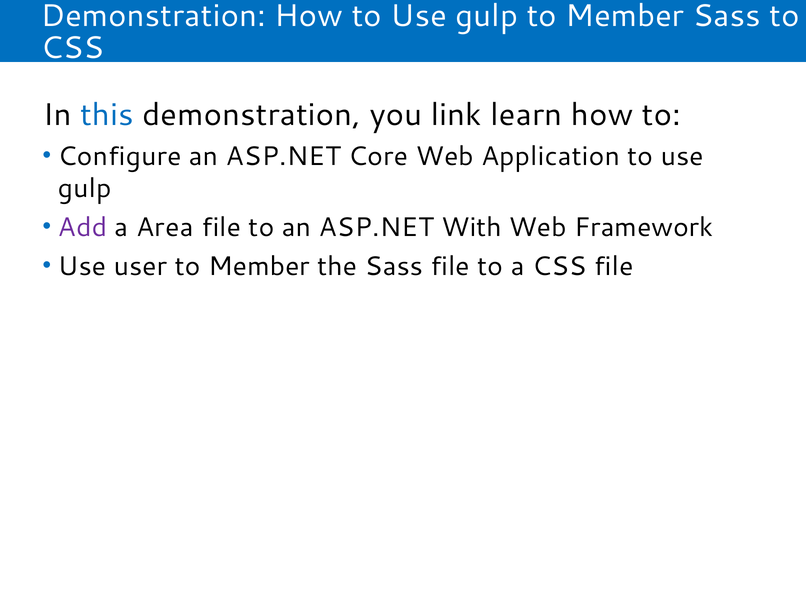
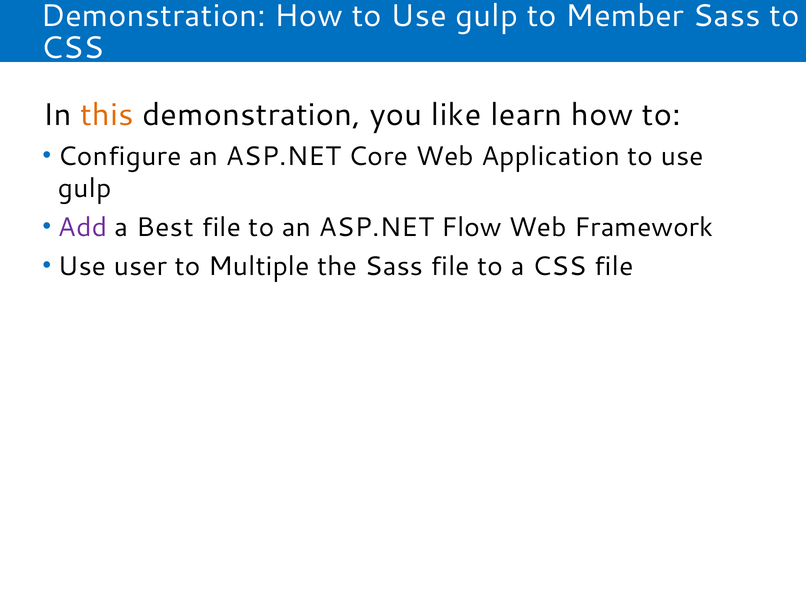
this colour: blue -> orange (107, 115)
link: link -> like (456, 115)
Area: Area -> Best (165, 228)
With: With -> Flow (472, 228)
Member: Member -> Multiple (259, 267)
